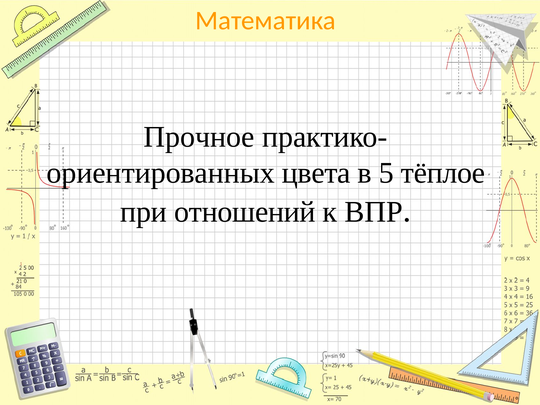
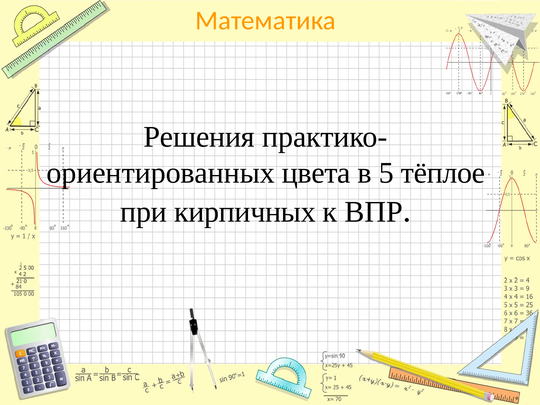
Прочное: Прочное -> Решения (199, 137)
отношений: отношений -> кирпичных (245, 212)
